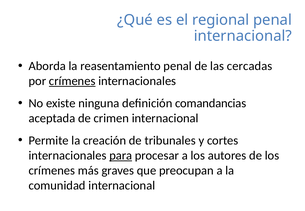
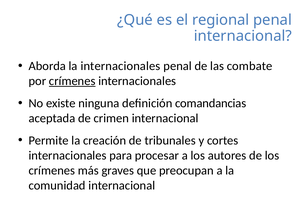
la reasentamiento: reasentamiento -> internacionales (120, 66)
cercadas: cercadas -> combate (250, 66)
para underline: present -> none (121, 156)
